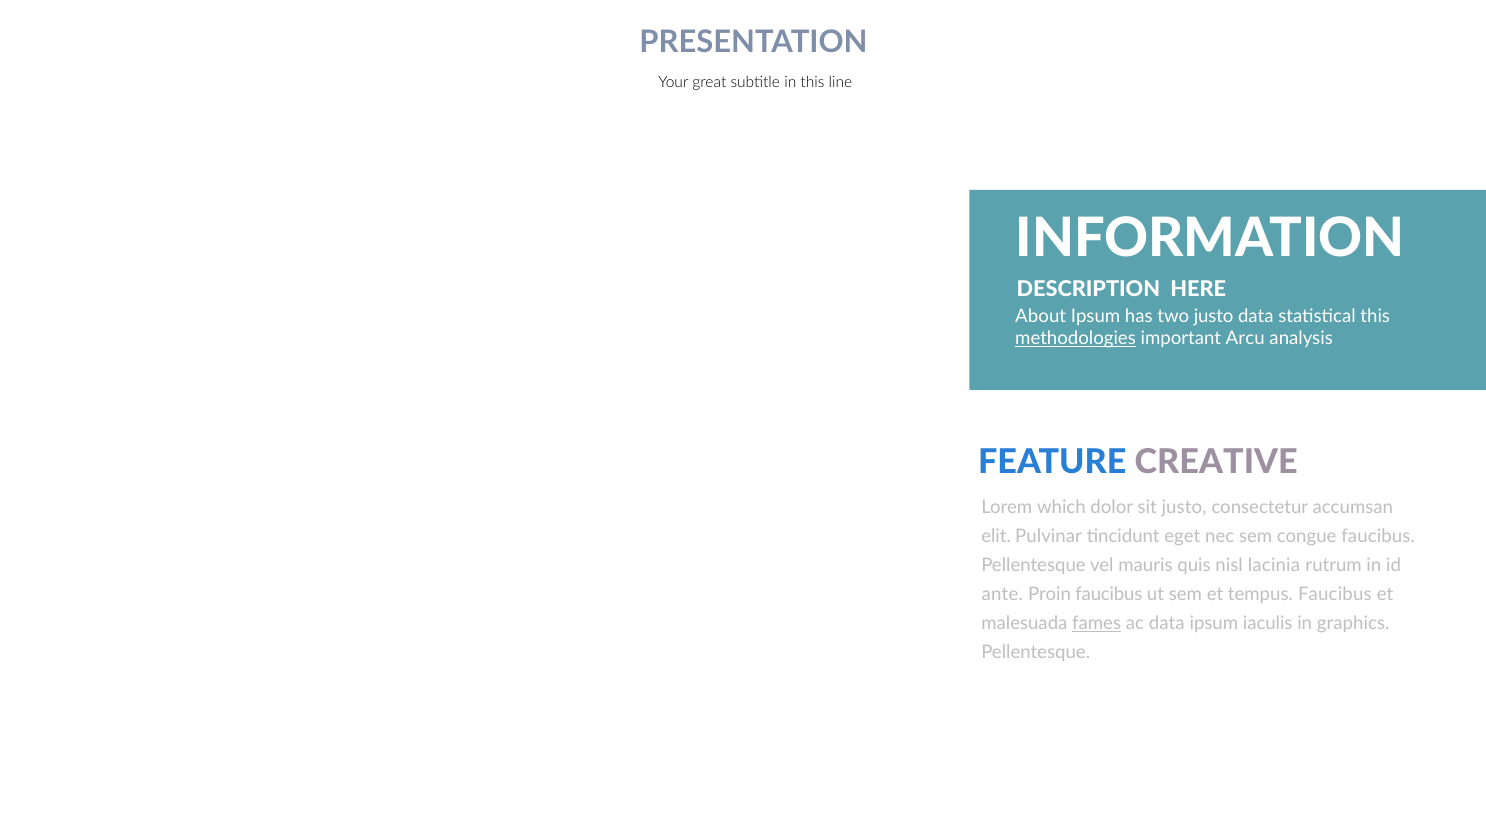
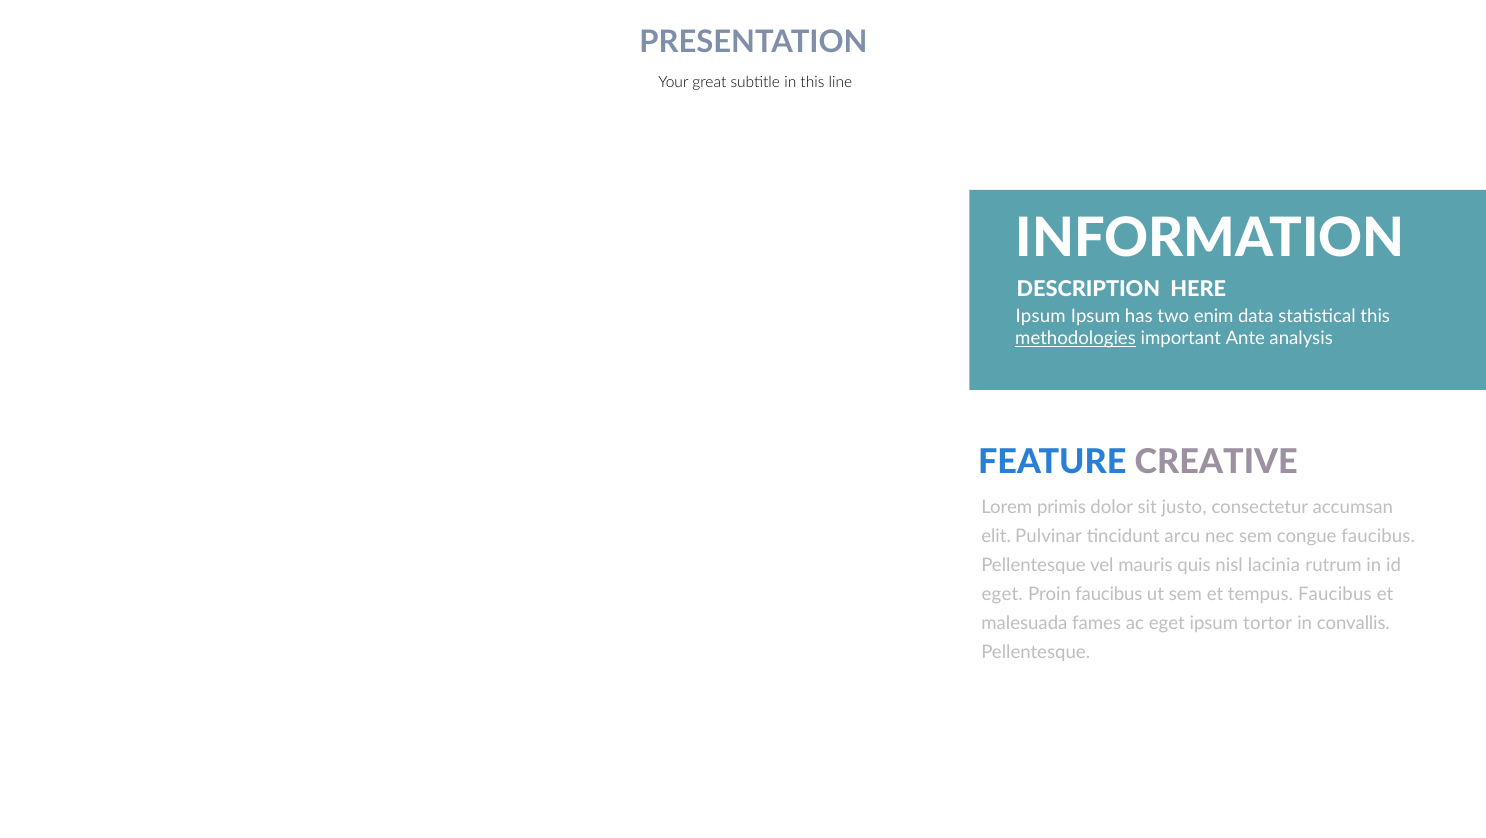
About: About -> Ipsum (1041, 316)
two justo: justo -> enim (1214, 316)
Arcu: Arcu -> Ante (1245, 338)
which: which -> primis (1061, 507)
eget: eget -> arcu (1182, 536)
ante: ante -> eget (1002, 594)
fames underline: present -> none (1097, 623)
ac data: data -> eget (1167, 623)
iaculis: iaculis -> tortor (1268, 623)
graphics: graphics -> convallis (1353, 623)
